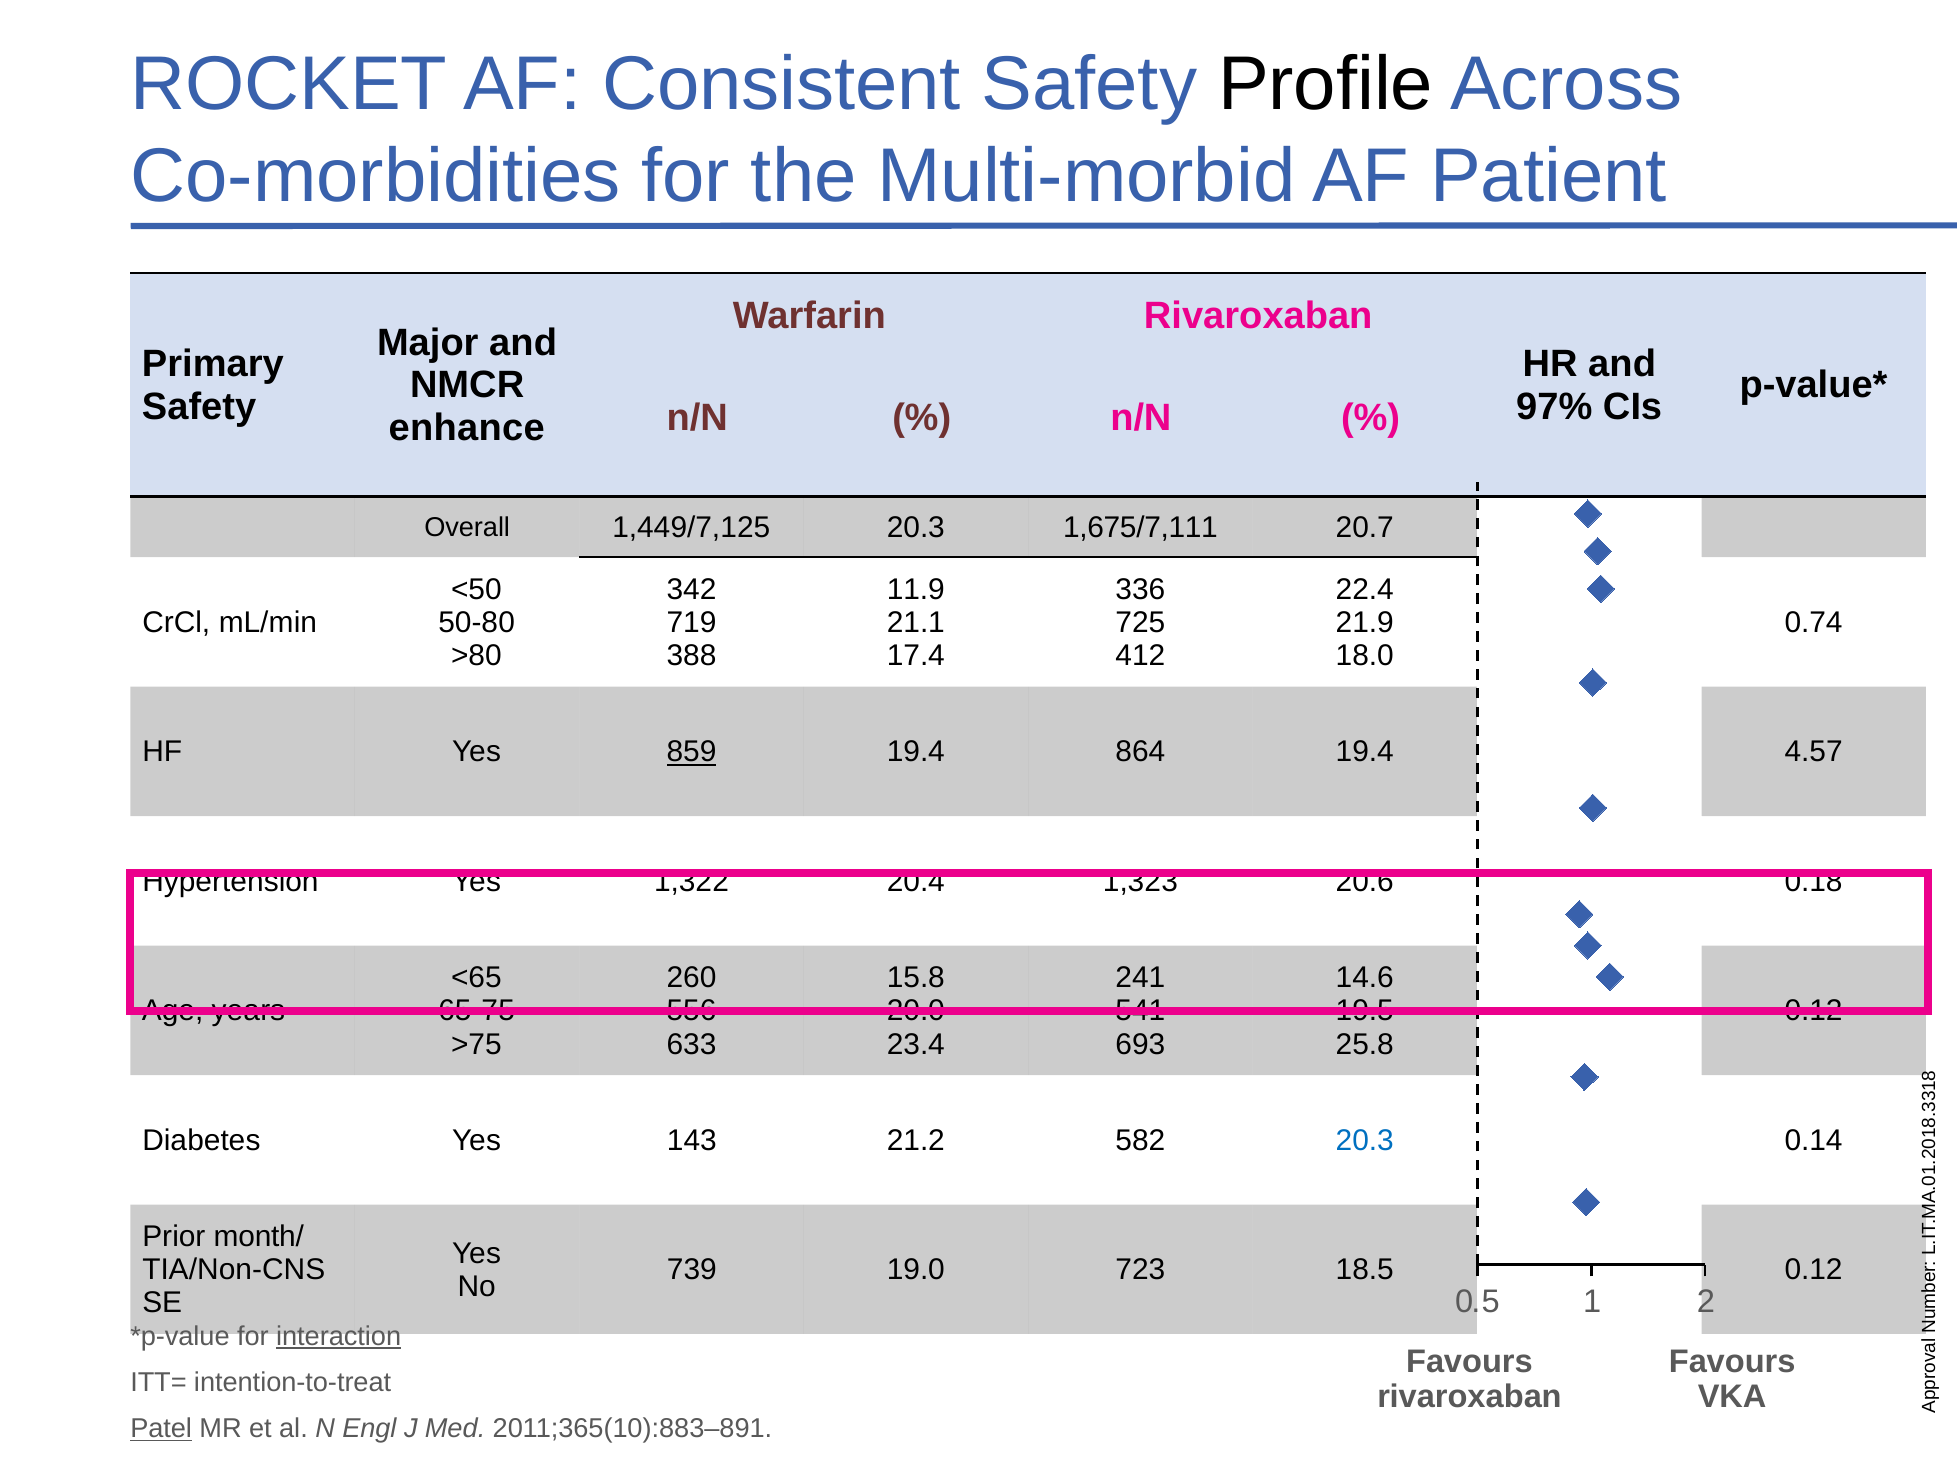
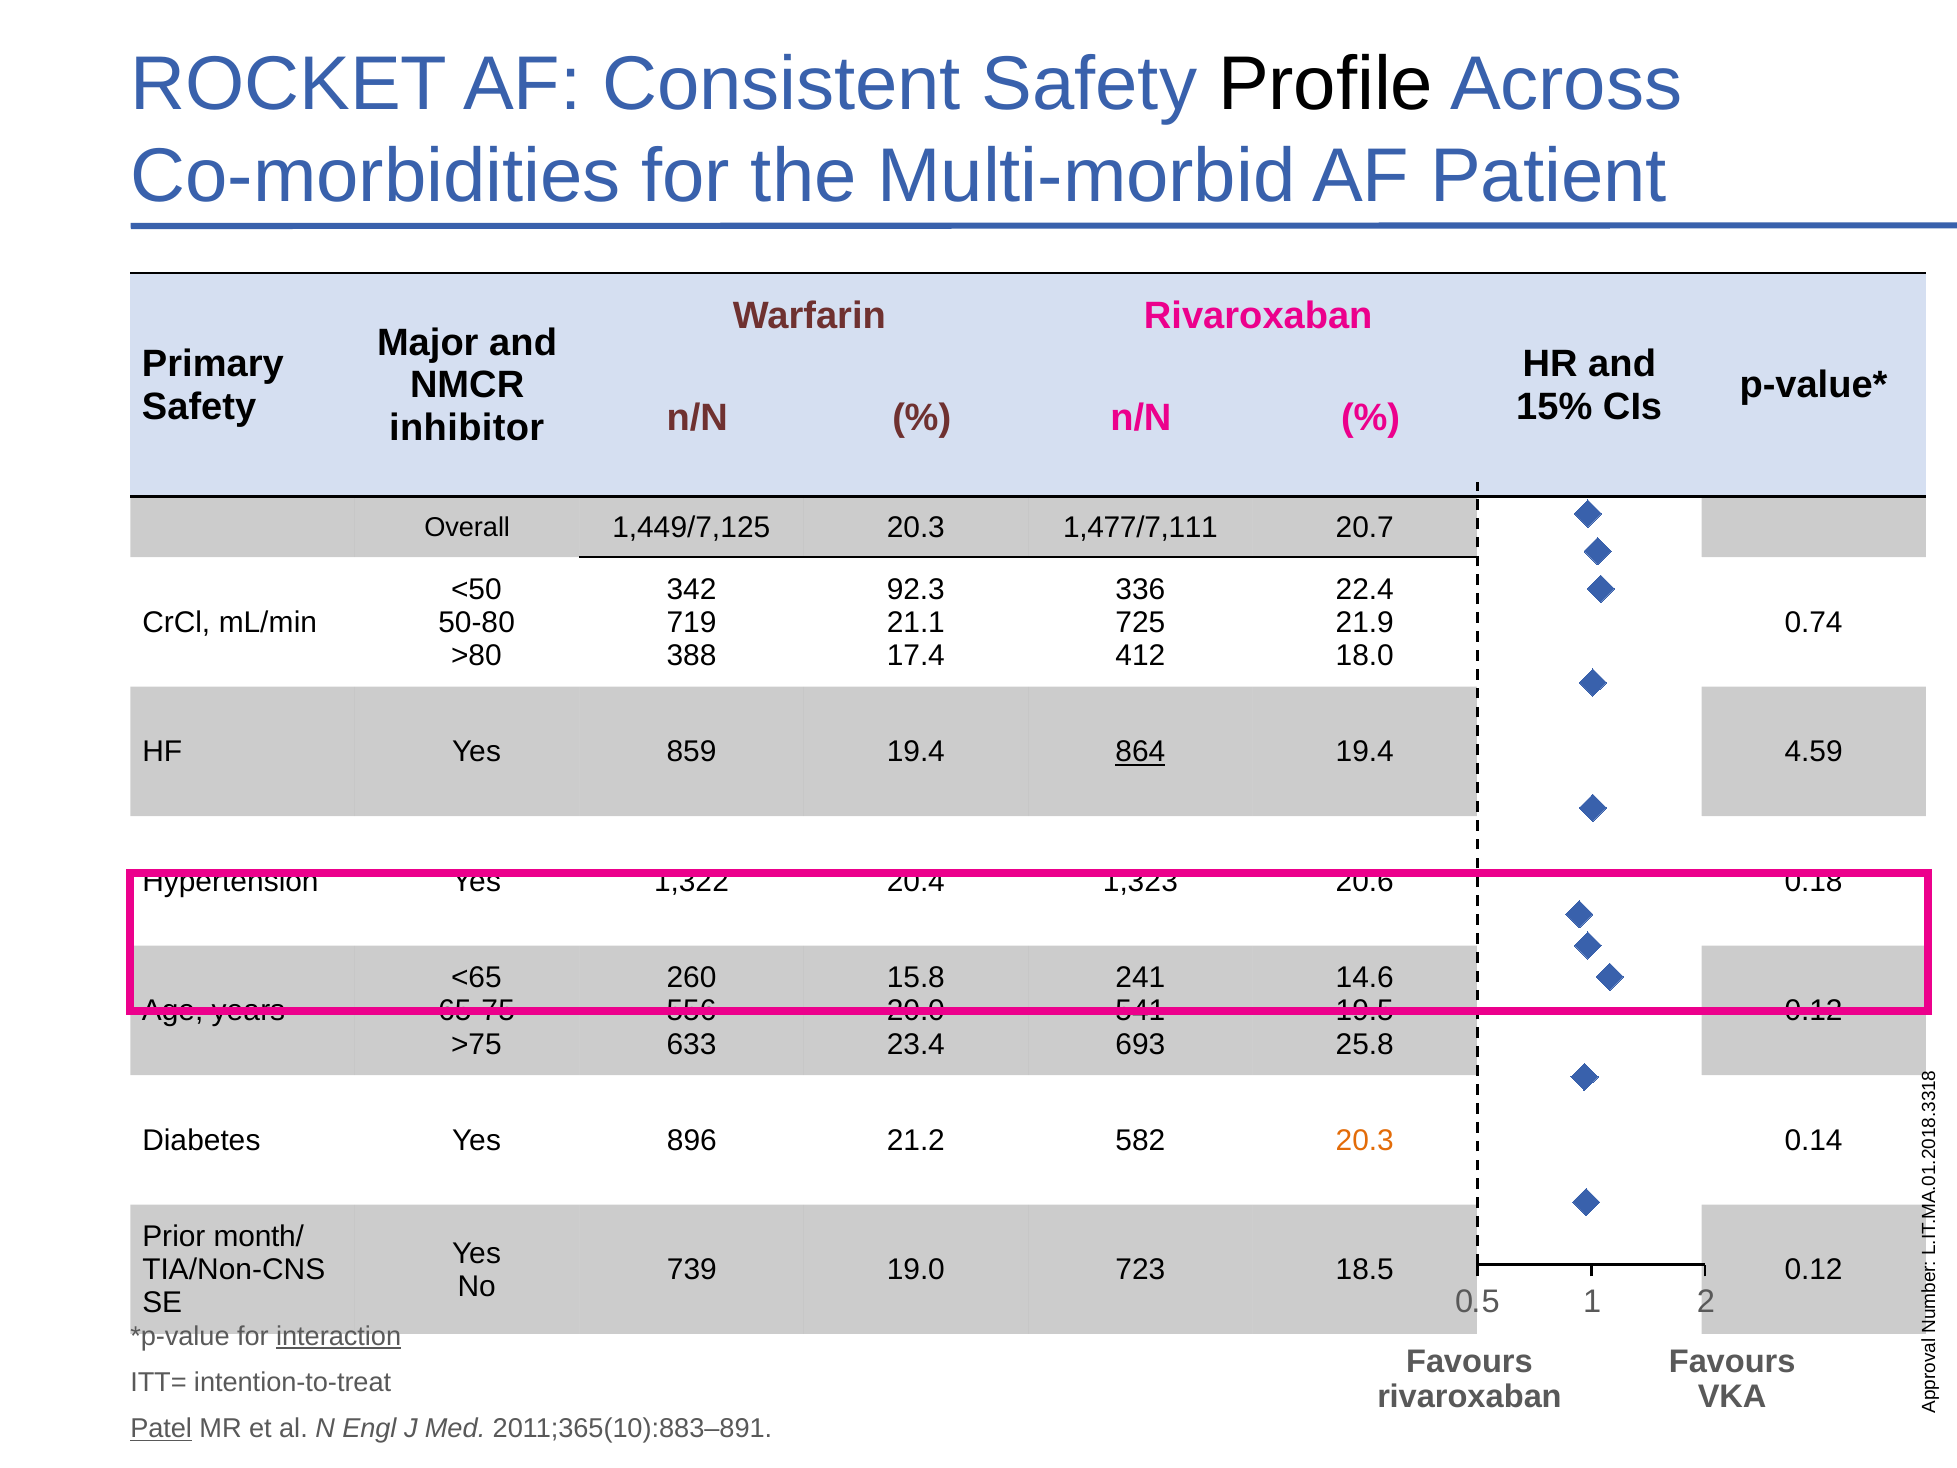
97%: 97% -> 15% (1554, 407)
enhance: enhance -> inhibitor (467, 428)
1,675/7,111: 1,675/7,111 -> 1,477/7,111 (1140, 527)
11.9: 11.9 -> 92.3 (916, 589)
859 underline: present -> none (692, 752)
864 underline: none -> present (1140, 752)
4.57: 4.57 -> 4.59 (1814, 752)
143: 143 -> 896 (692, 1140)
20.3 colour: blue -> orange (1365, 1140)
